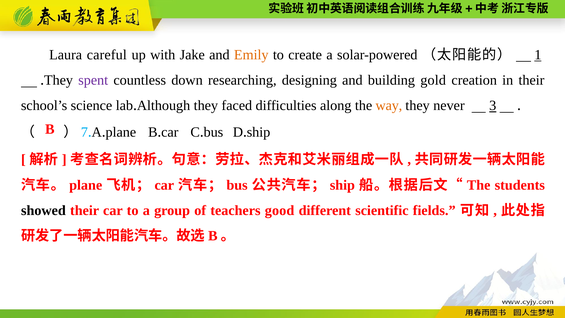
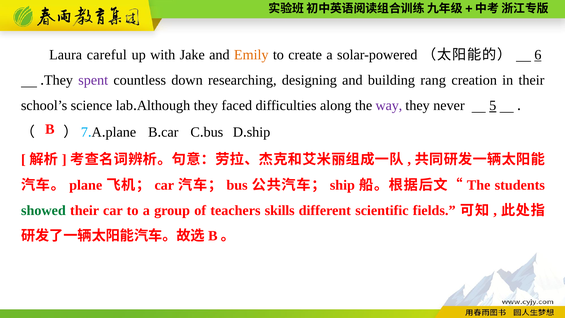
1: 1 -> 6 (538, 55)
gold: gold -> rang (433, 80)
way colour: orange -> purple (389, 106)
3: 3 -> 5 (493, 106)
showed colour: black -> green (43, 210)
good: good -> skills (280, 210)
